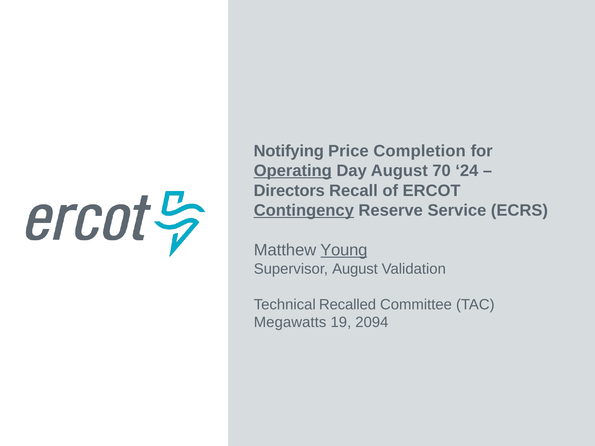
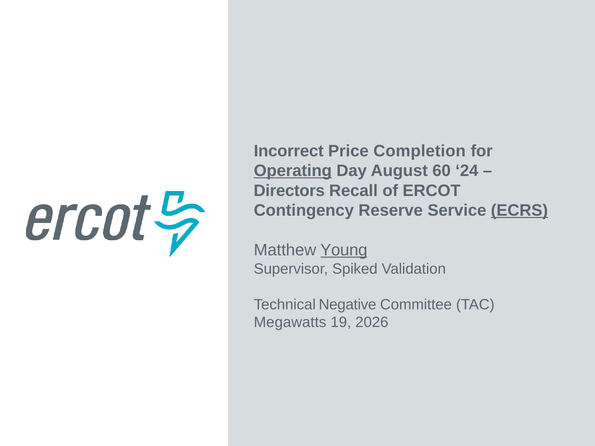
Notifying: Notifying -> Incorrect (289, 151)
70: 70 -> 60 (442, 171)
Contingency underline: present -> none (304, 211)
ECRS underline: none -> present (519, 211)
Supervisor August: August -> Spiked (355, 269)
Recalled: Recalled -> Negative (348, 305)
2094: 2094 -> 2026 (372, 322)
